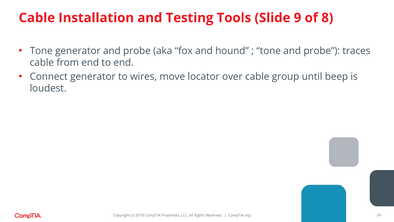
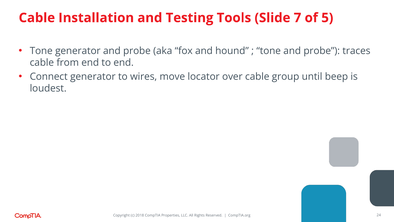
9: 9 -> 7 (298, 18)
8: 8 -> 5 (327, 18)
